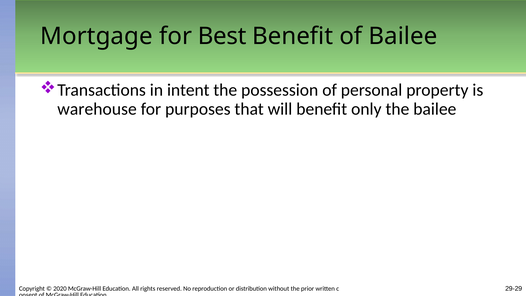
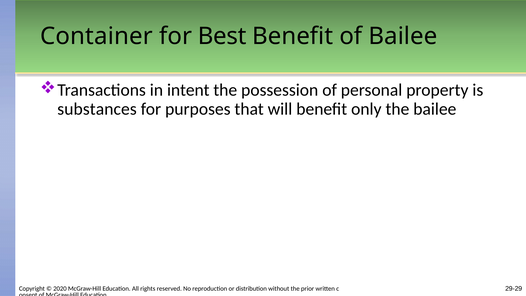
Mortgage: Mortgage -> Container (96, 36)
warehouse: warehouse -> substances (97, 109)
